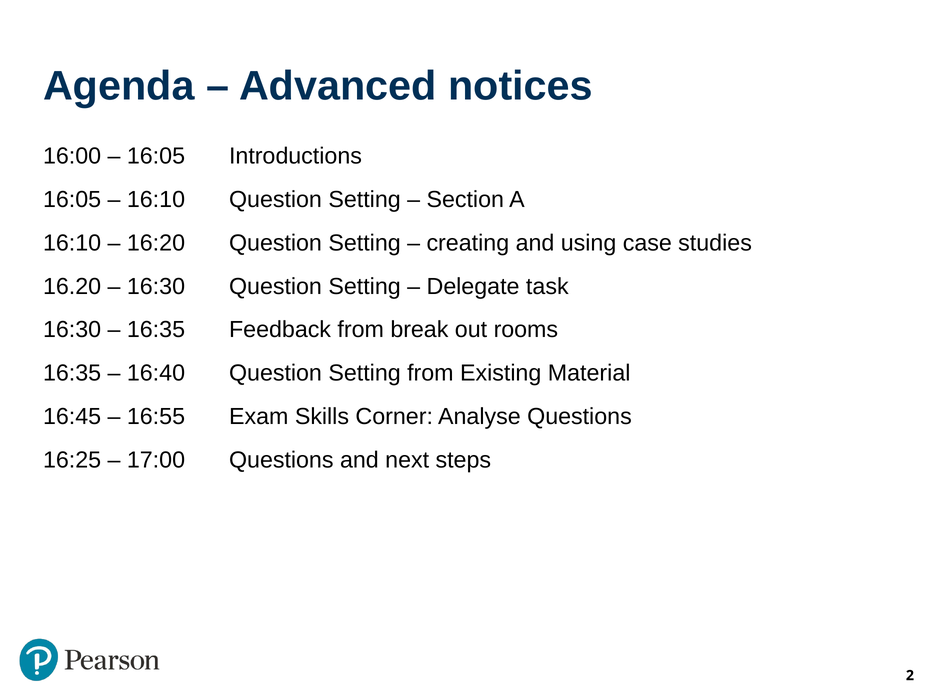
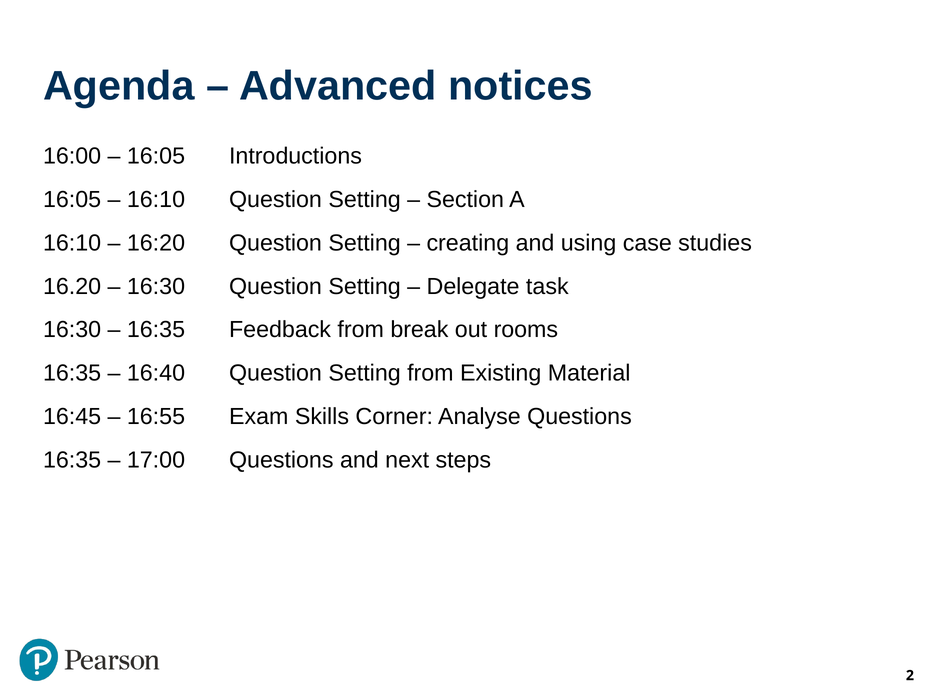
16:25: 16:25 -> 16:35 (72, 460)
